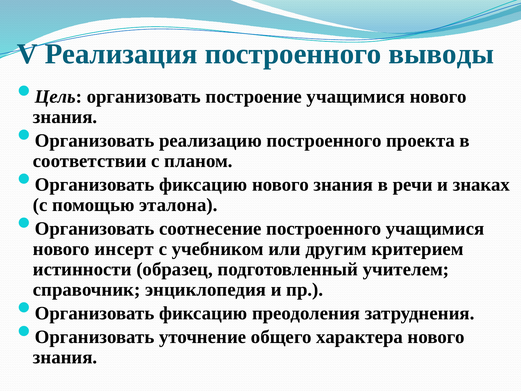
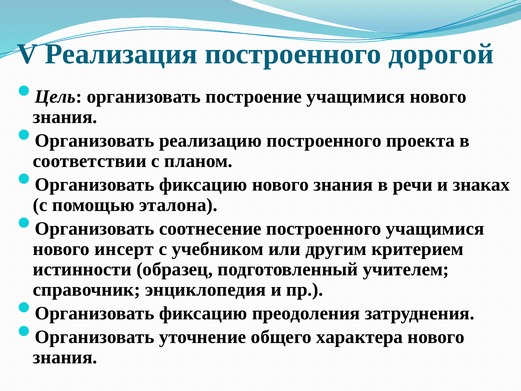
выводы: выводы -> дорогой (441, 54)
